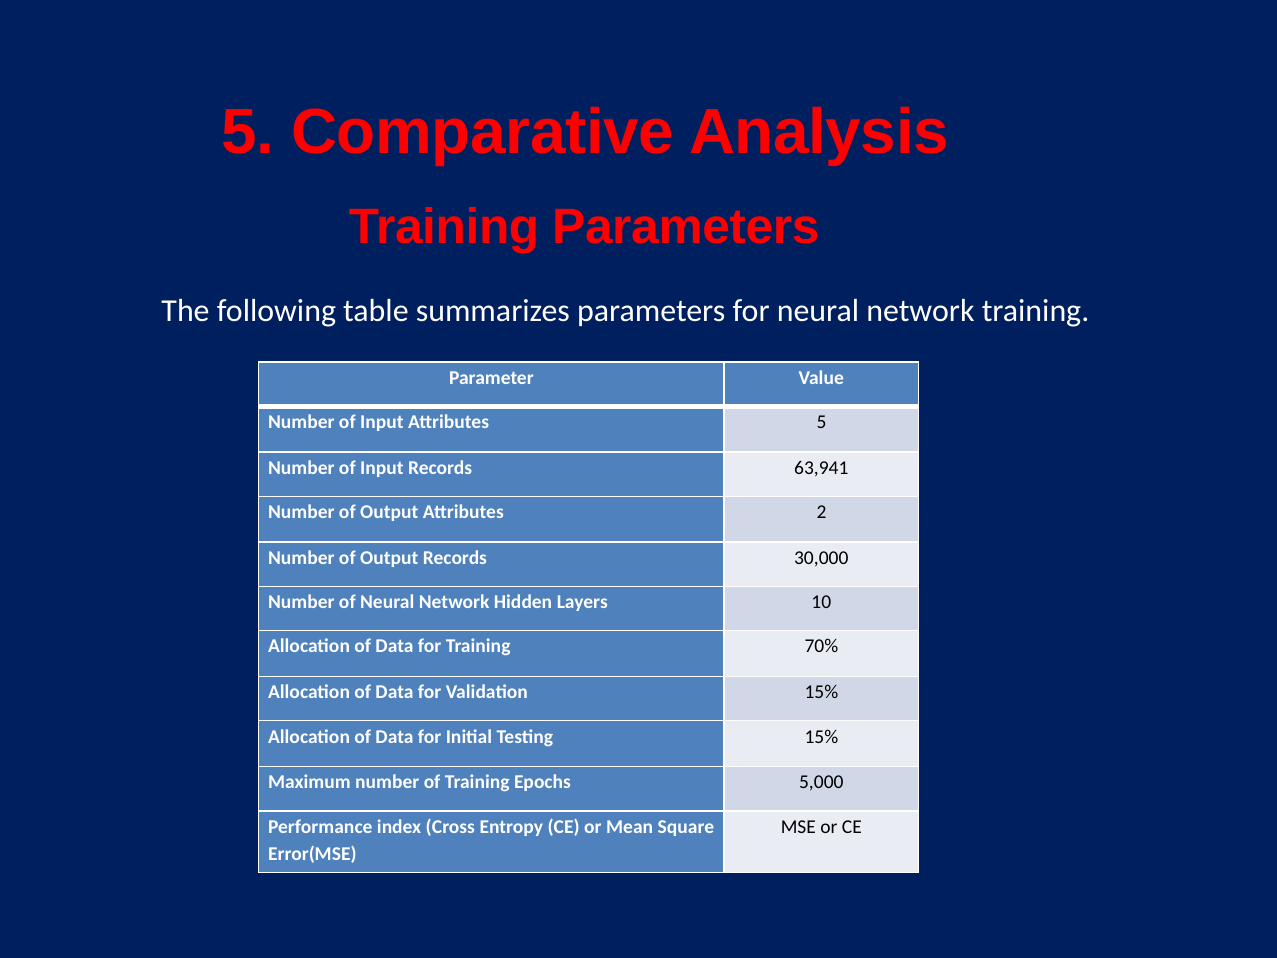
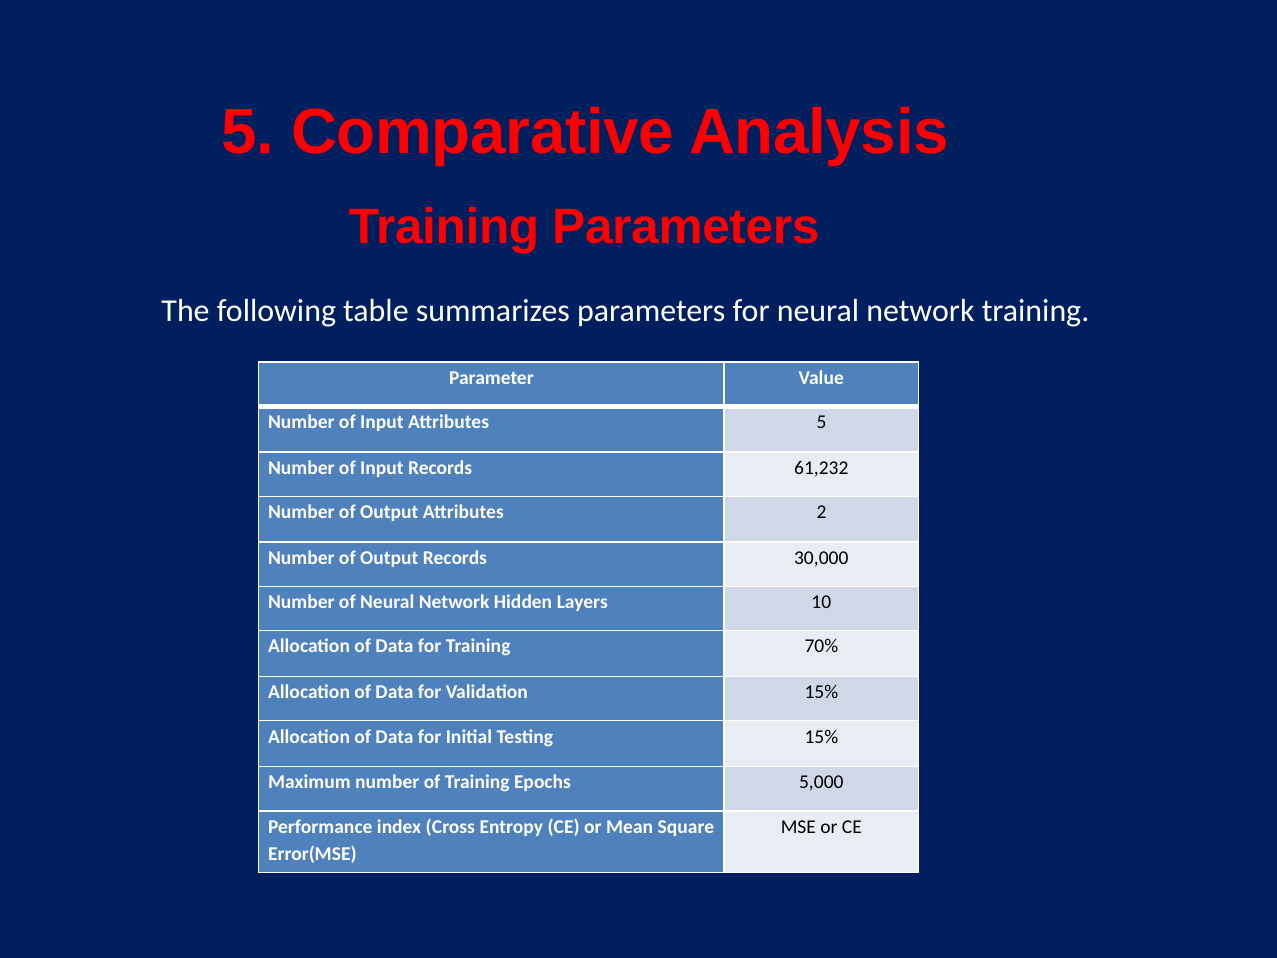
63,941: 63,941 -> 61,232 (821, 468)
